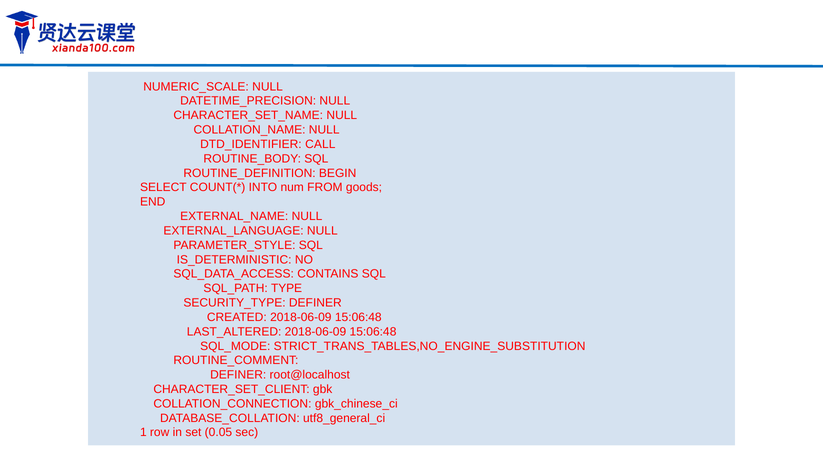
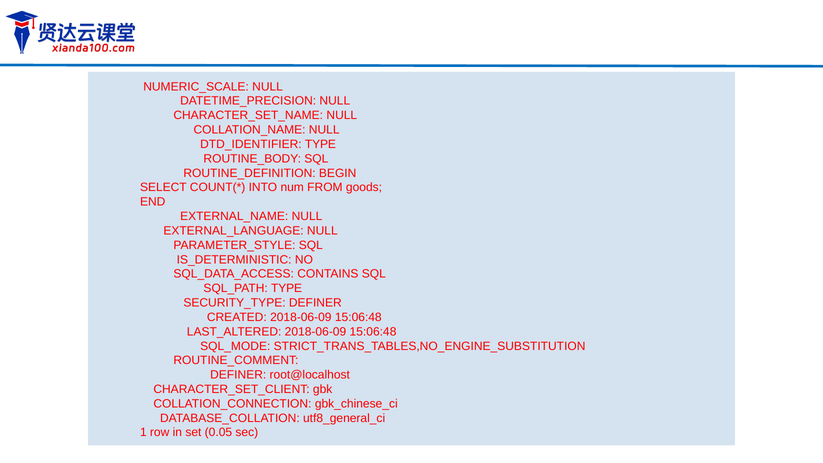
DTD_IDENTIFIER CALL: CALL -> TYPE (320, 144)
